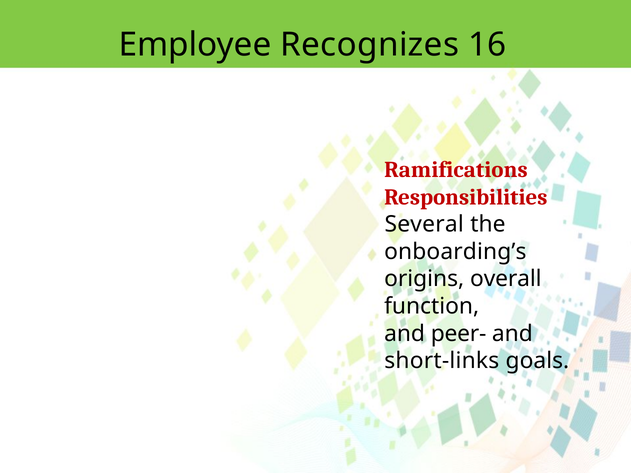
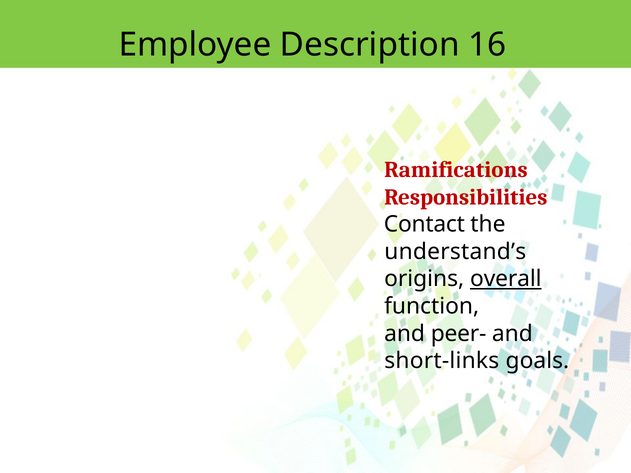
Recognizes: Recognizes -> Description (370, 45)
Several: Several -> Contact (424, 224)
onboarding’s: onboarding’s -> understand’s (455, 252)
overall underline: none -> present (506, 279)
